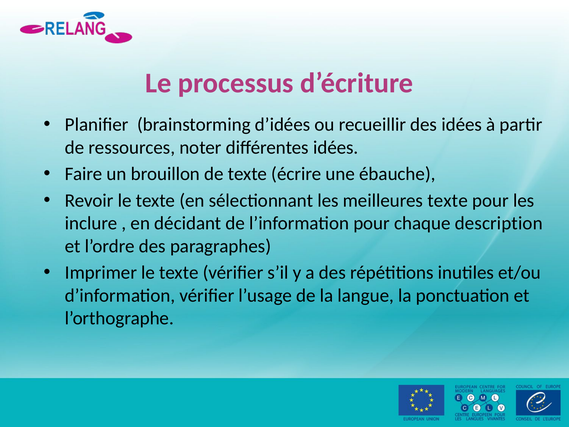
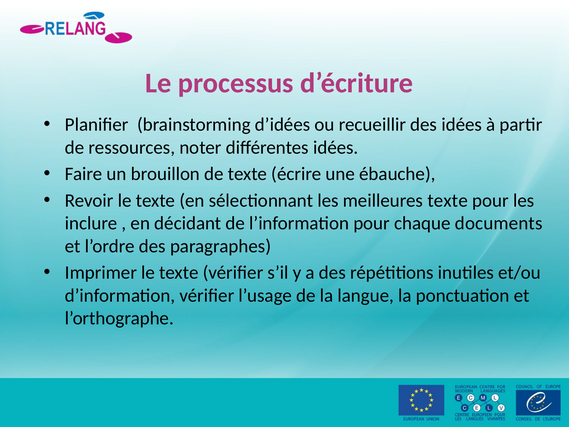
description: description -> documents (499, 223)
